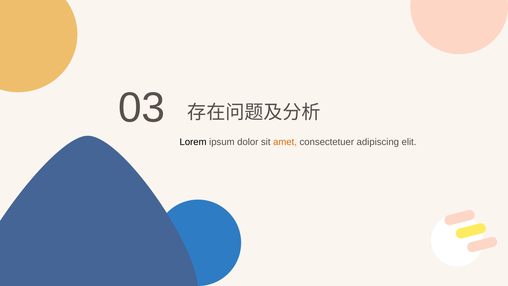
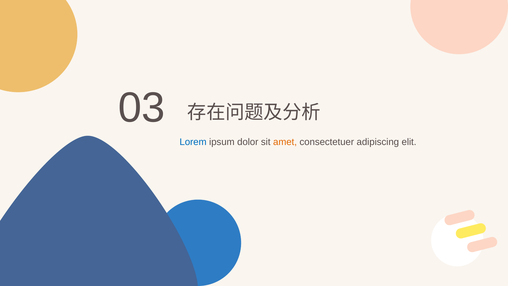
Lorem colour: black -> blue (193, 142)
